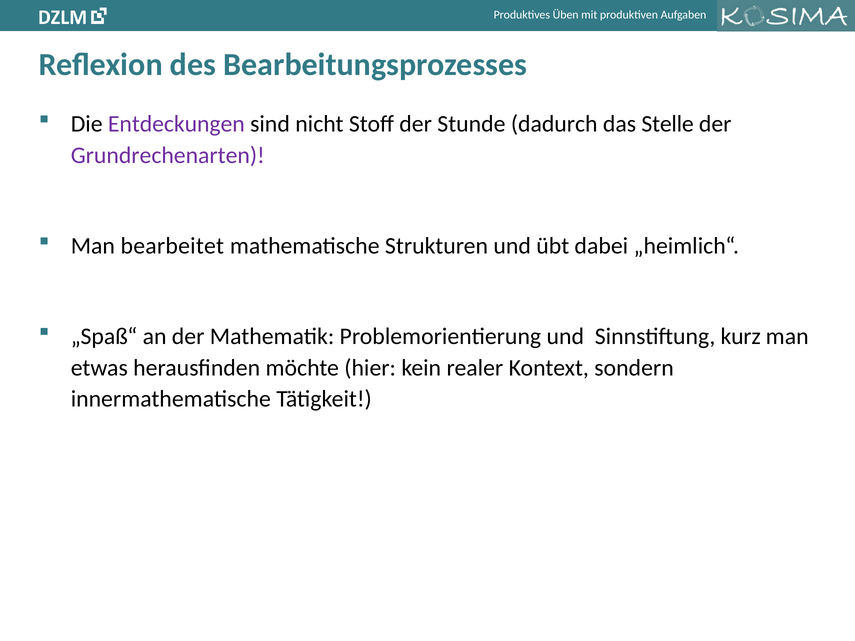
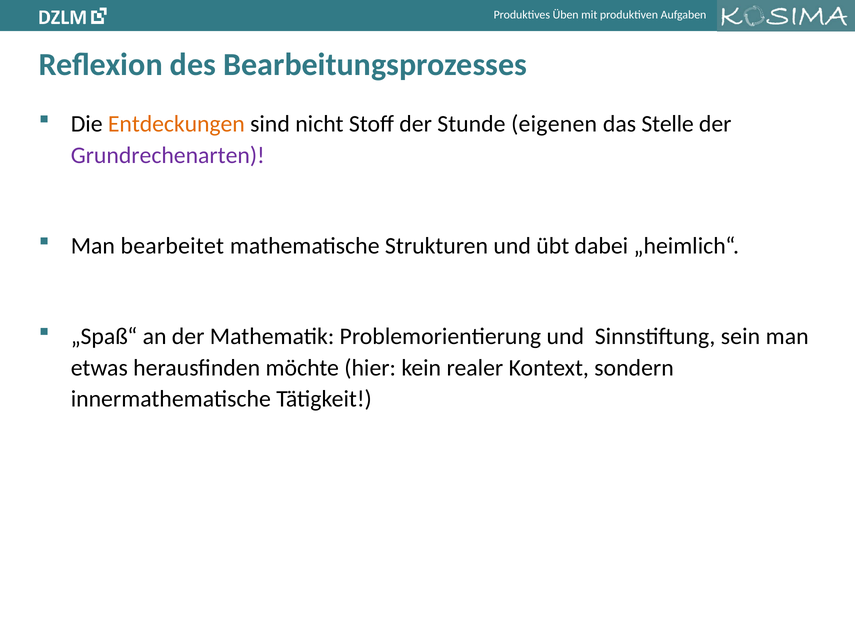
Entdeckungen colour: purple -> orange (176, 124)
dadurch: dadurch -> eigenen (554, 124)
kurz: kurz -> sein (741, 336)
